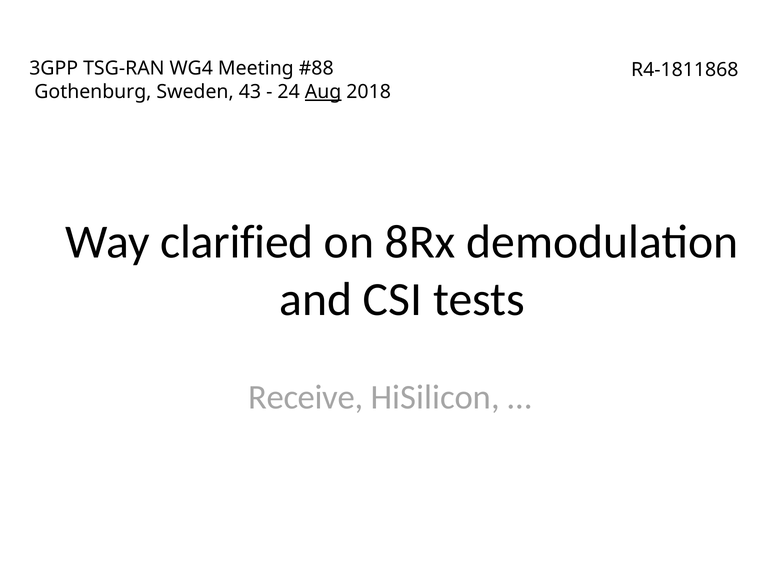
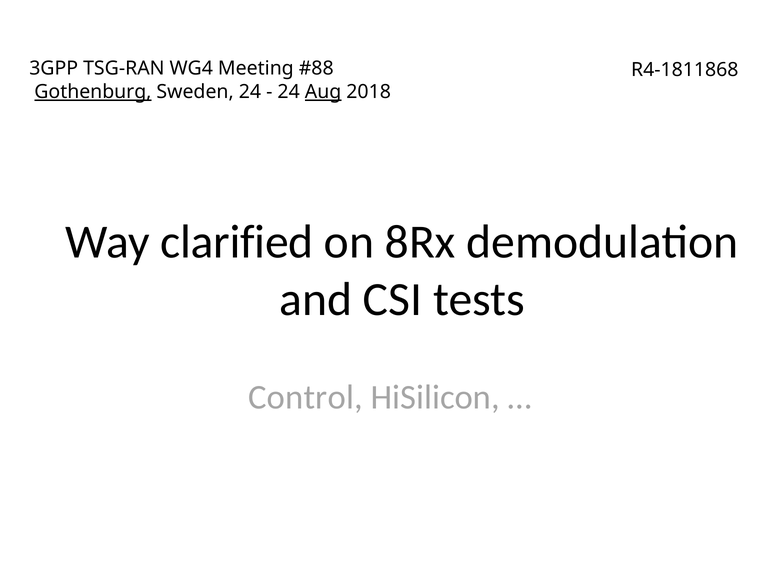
Gothenburg underline: none -> present (93, 92)
Sweden 43: 43 -> 24 (250, 92)
Receive: Receive -> Control (306, 397)
